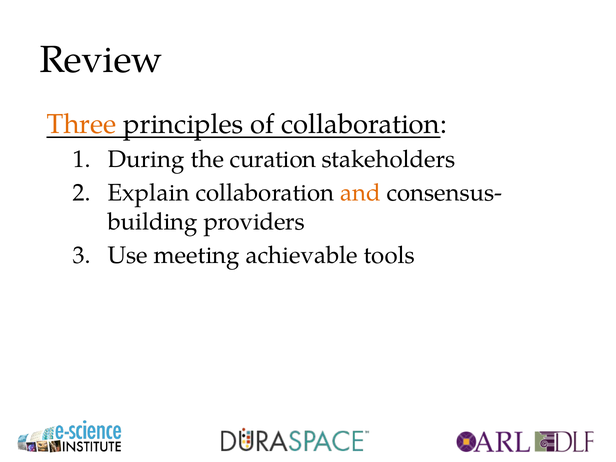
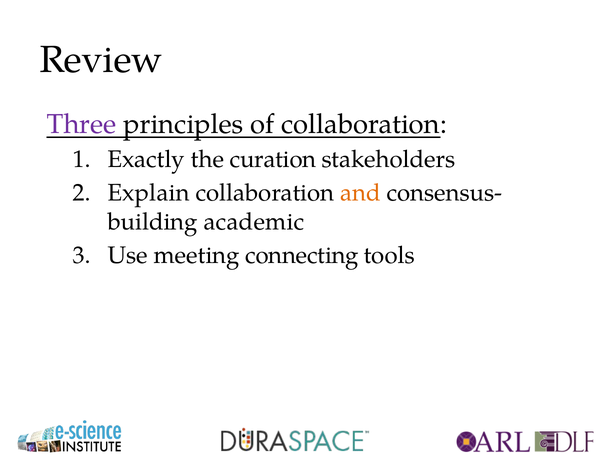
Three colour: orange -> purple (82, 124)
During: During -> Exactly (146, 159)
providers: providers -> academic (254, 222)
achievable: achievable -> connecting (302, 255)
